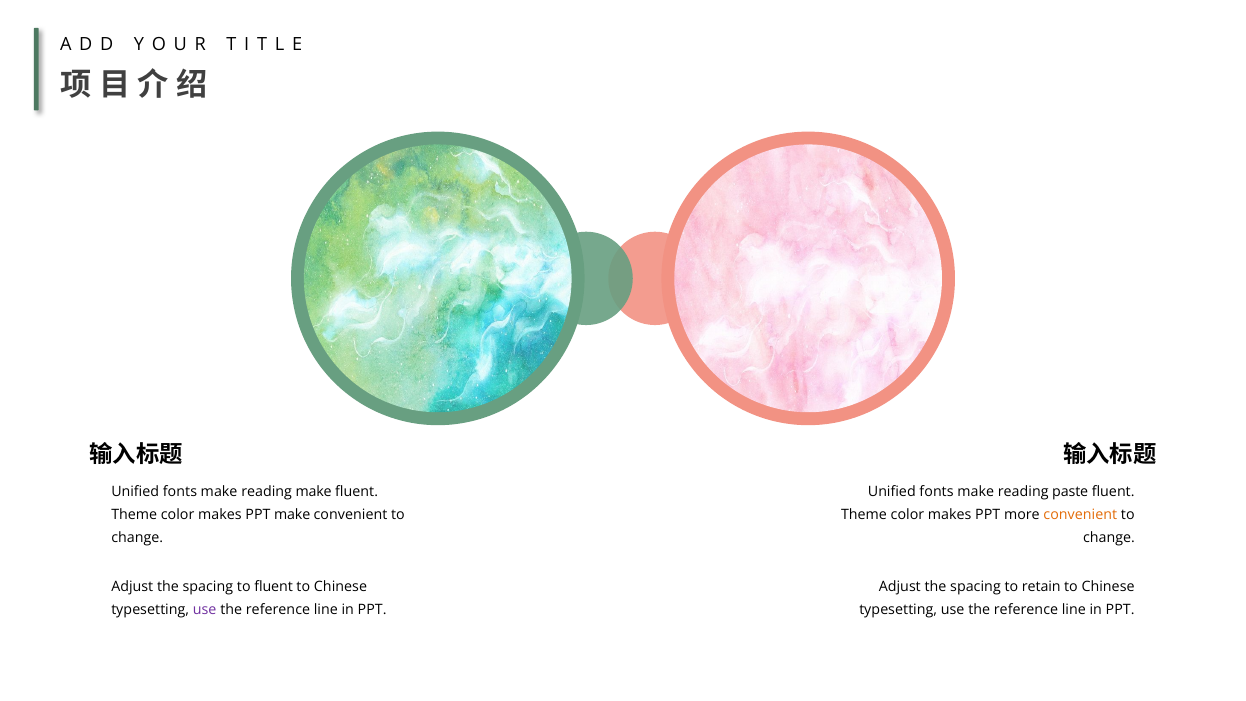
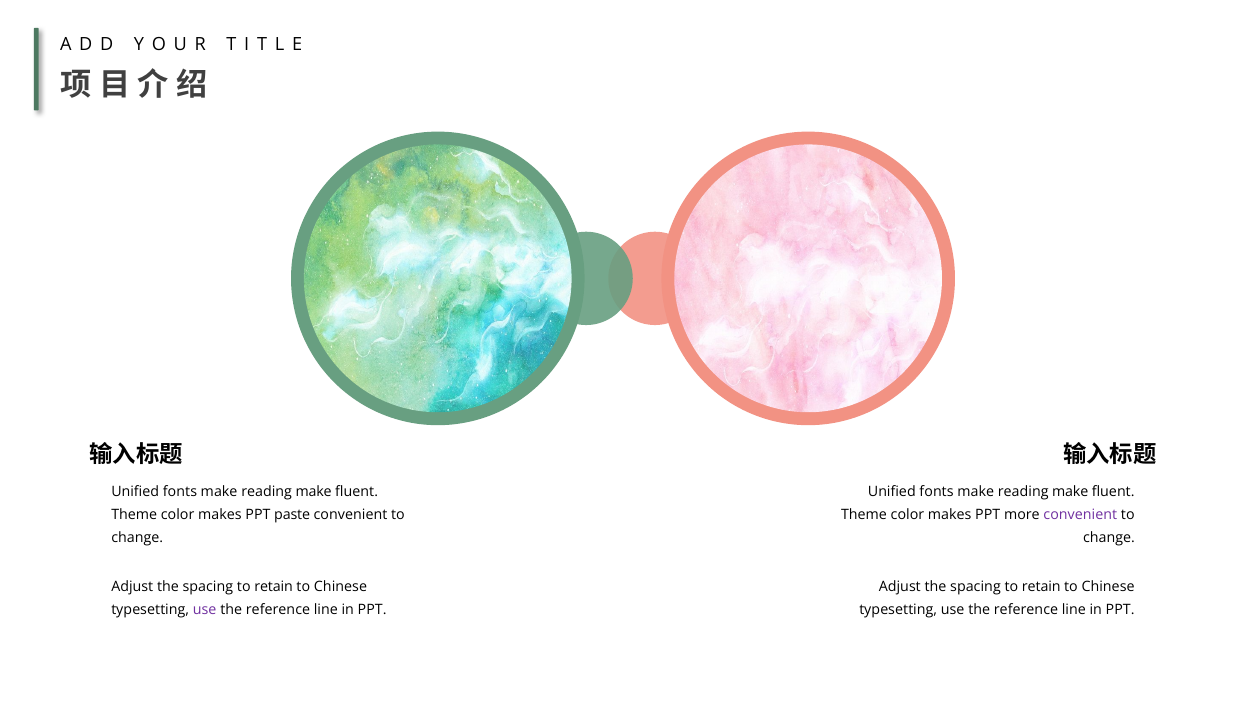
paste: paste -> make (1070, 492)
PPT make: make -> paste (292, 515)
convenient colour: orange -> purple (1080, 515)
fluent: fluent -> retain (274, 587)
